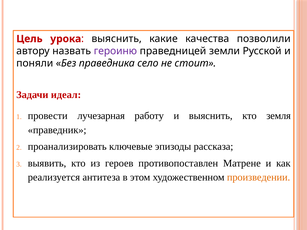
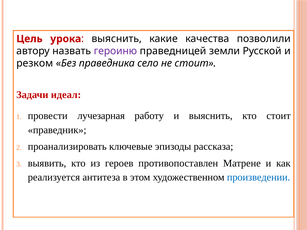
поняли: поняли -> резком (35, 63)
кто земля: земля -> стоит (279, 116)
произведении colour: orange -> blue (259, 177)
